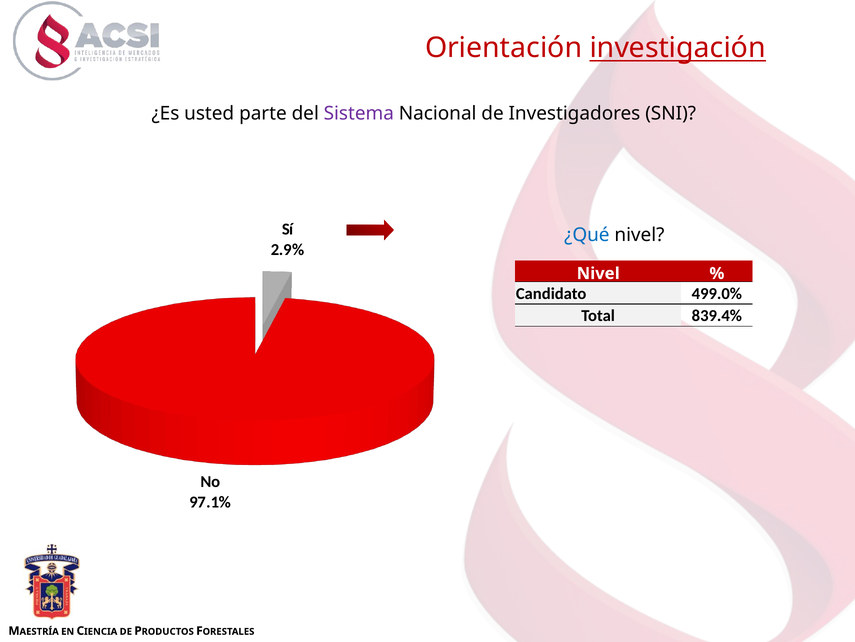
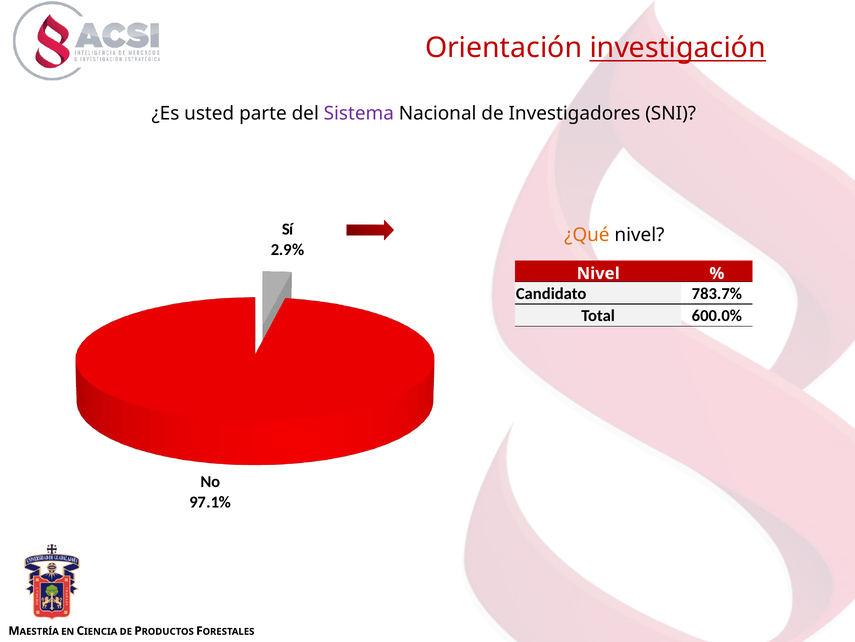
¿Qué colour: blue -> orange (587, 235)
499.0%: 499.0% -> 783.7% (717, 293)
839.4%: 839.4% -> 600.0% (717, 315)
